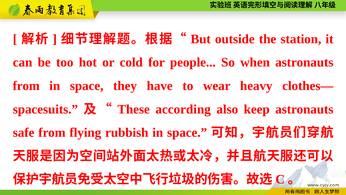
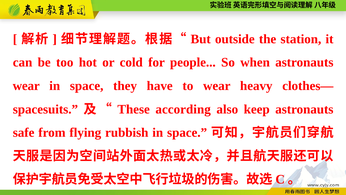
from: from -> wear (26, 86)
